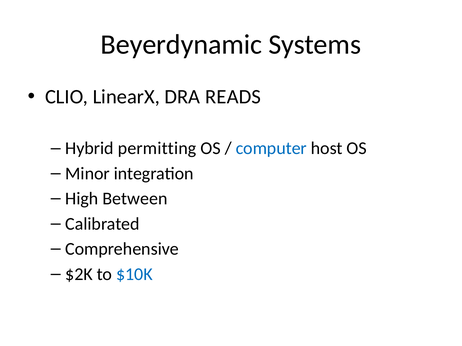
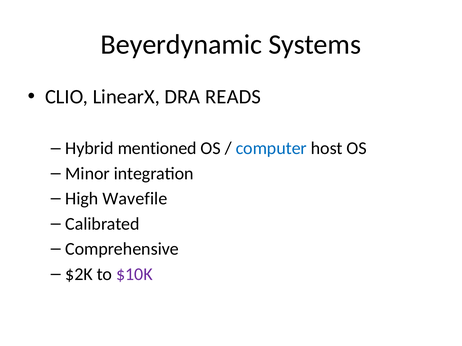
permitting: permitting -> mentioned (157, 149)
Between: Between -> Wavefile (135, 199)
$10K colour: blue -> purple (134, 274)
